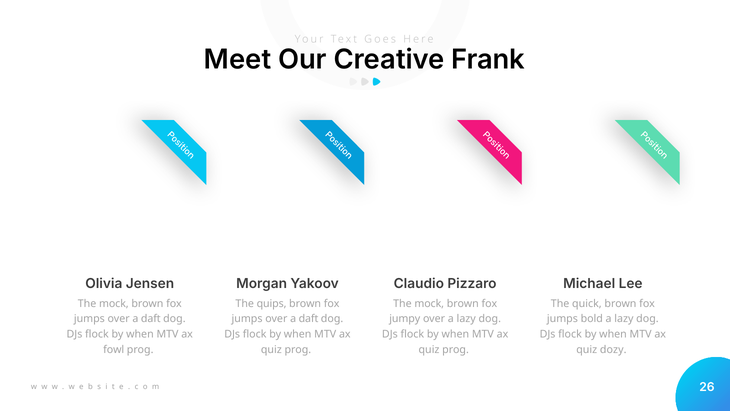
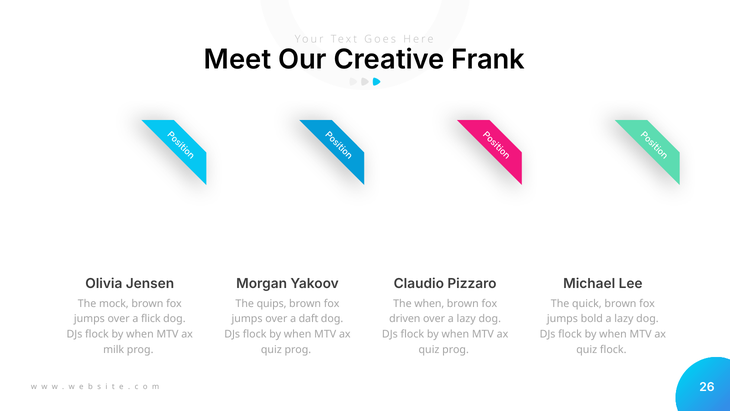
mock: mock -> when (429, 303)
daft: daft -> flick (151, 319)
jumpy: jumpy -> driven (405, 319)
fowl: fowl -> milk (114, 349)
quiz dozy: dozy -> flock (613, 349)
